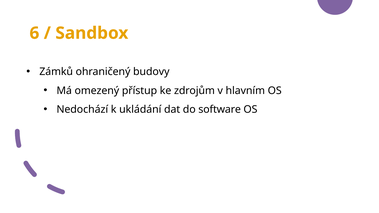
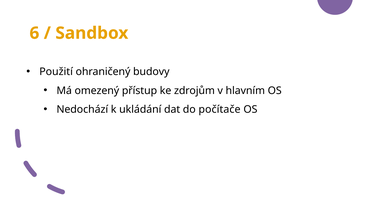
Zámků: Zámků -> Použití (56, 72)
software: software -> počítače (220, 110)
